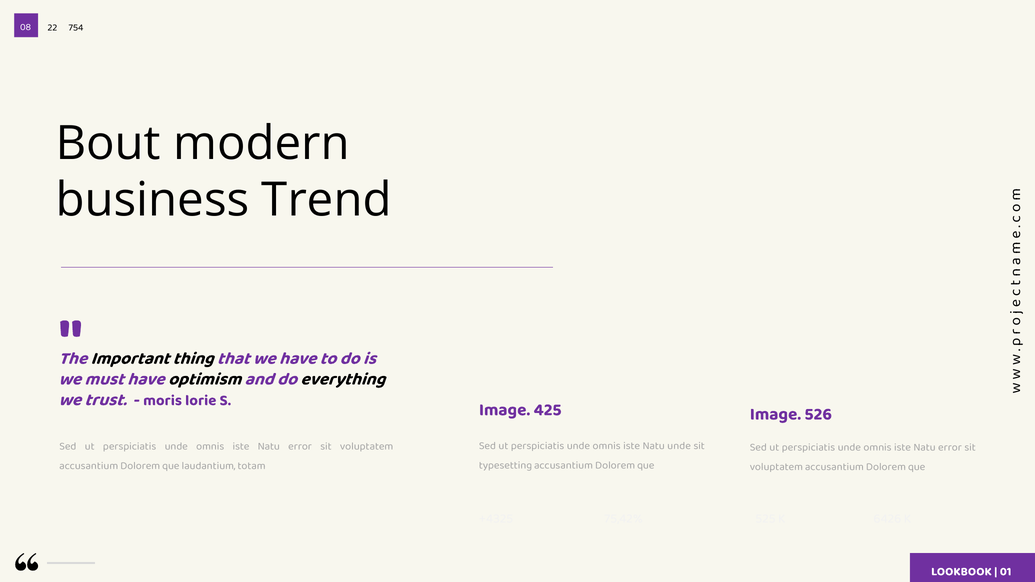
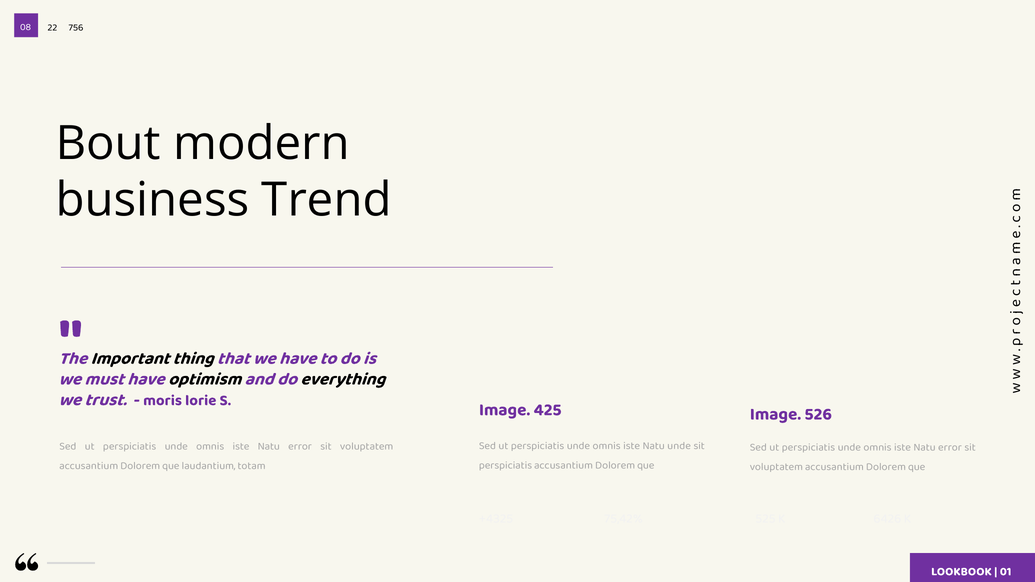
754: 754 -> 756 (76, 27)
typesetting: typesetting -> perspiciatis (505, 465)
